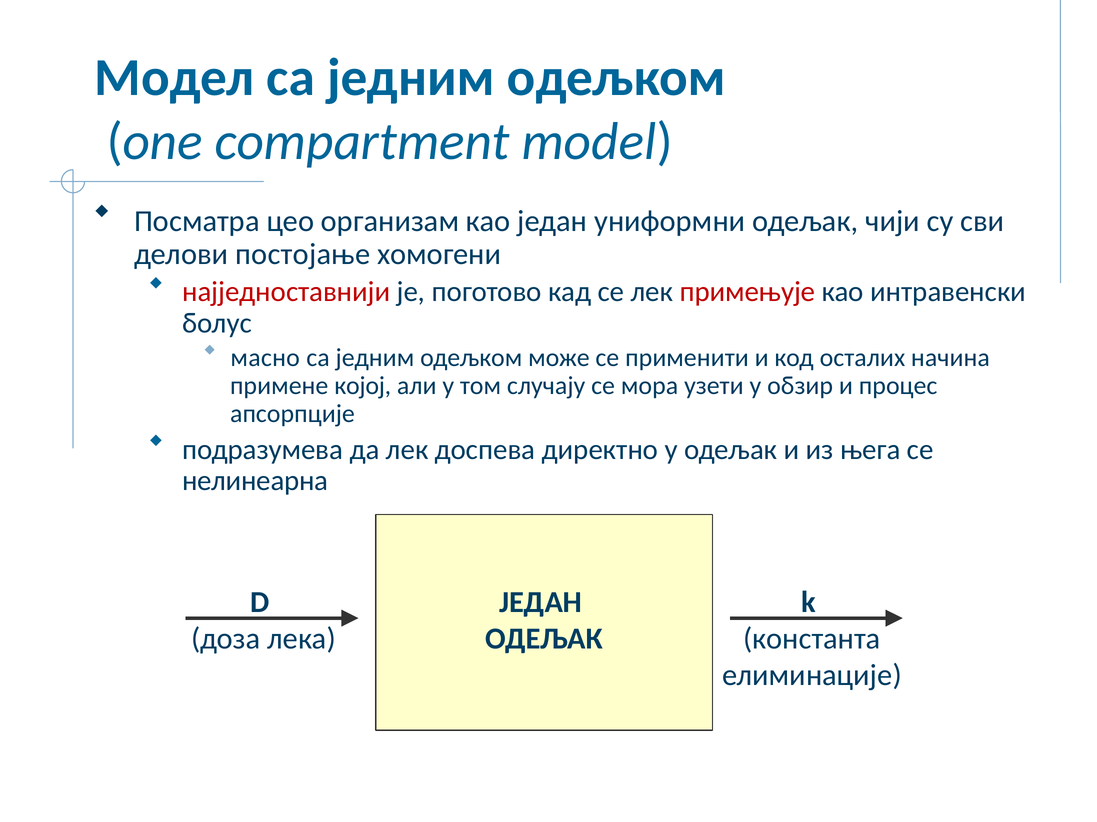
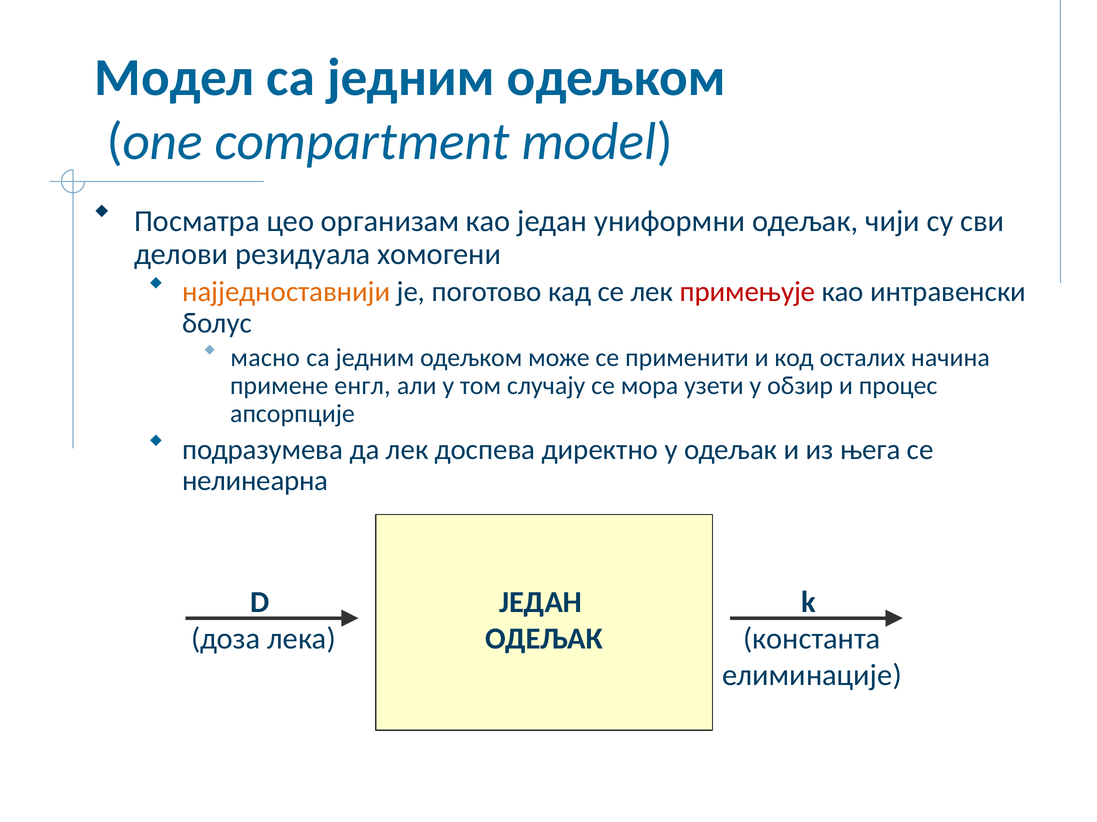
постојање: постојање -> резидуала (303, 254)
најједноставнији colour: red -> orange (286, 292)
којој: којој -> енгл (362, 386)
